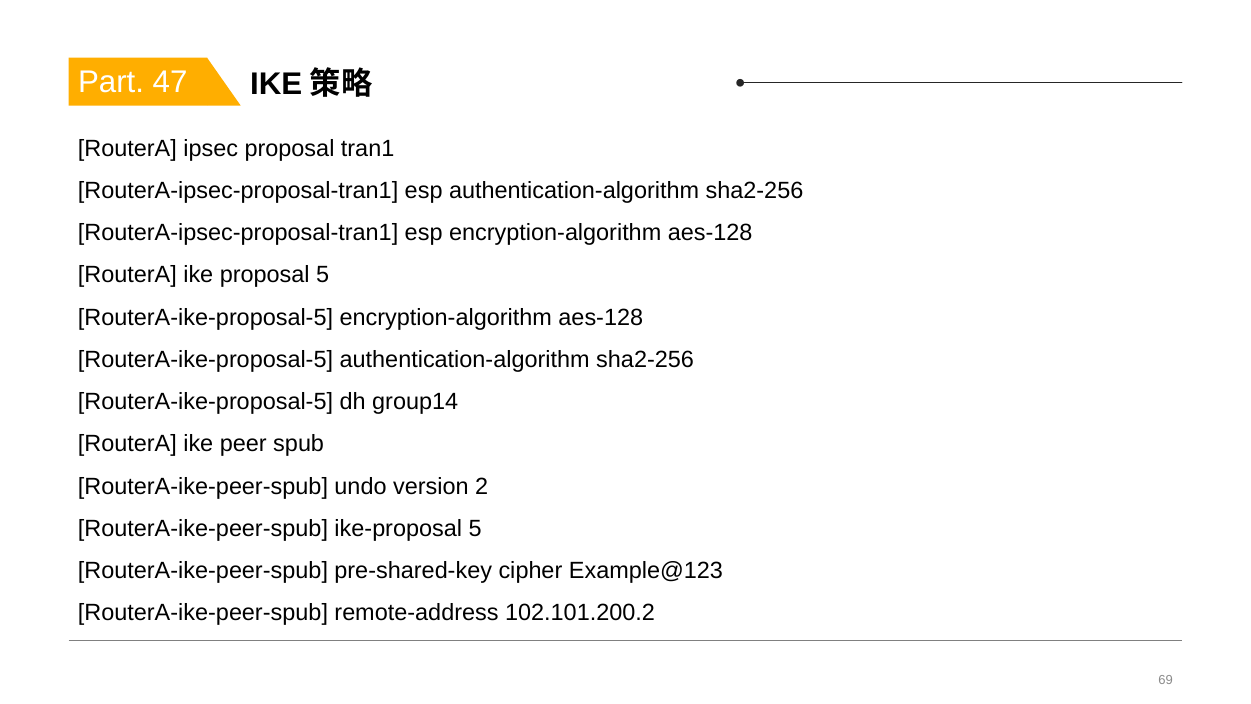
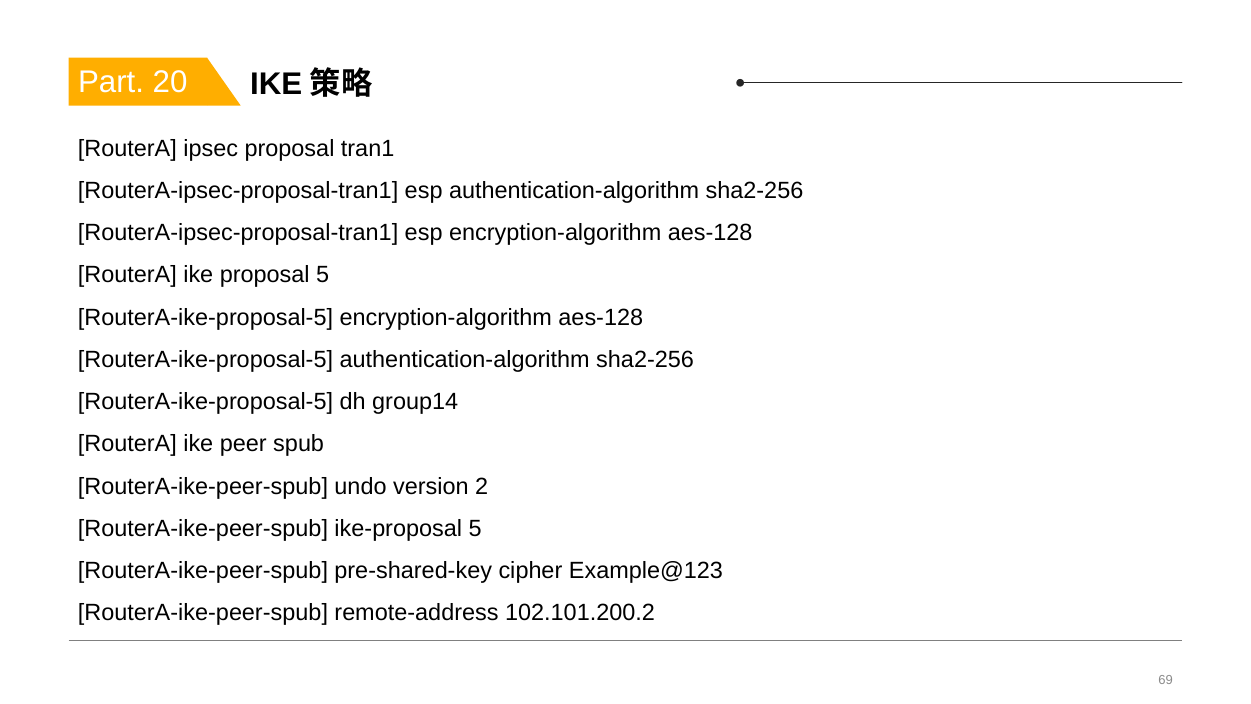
47: 47 -> 20 (170, 83)
